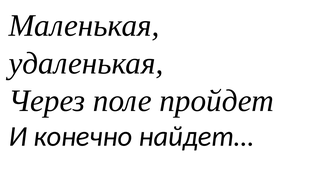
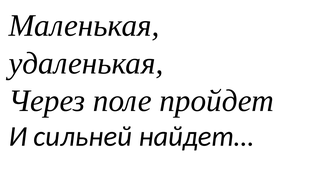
конечно: конечно -> сильней (83, 136)
